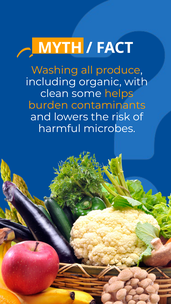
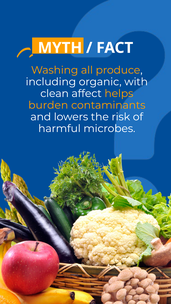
some: some -> affect (87, 93)
